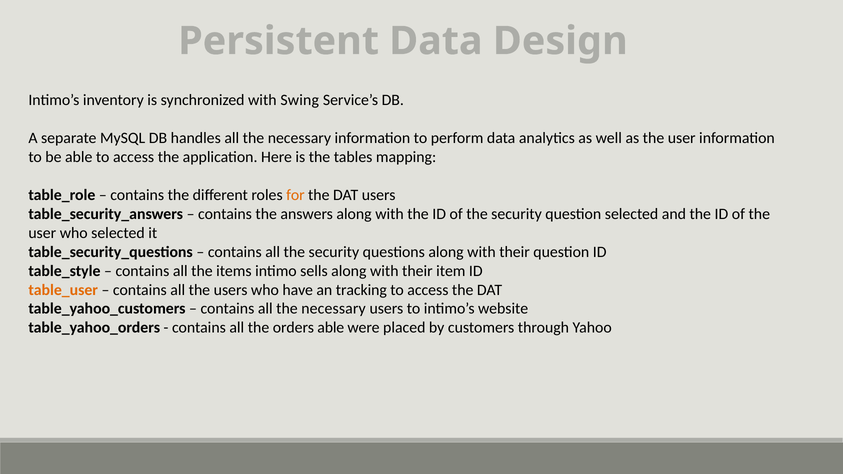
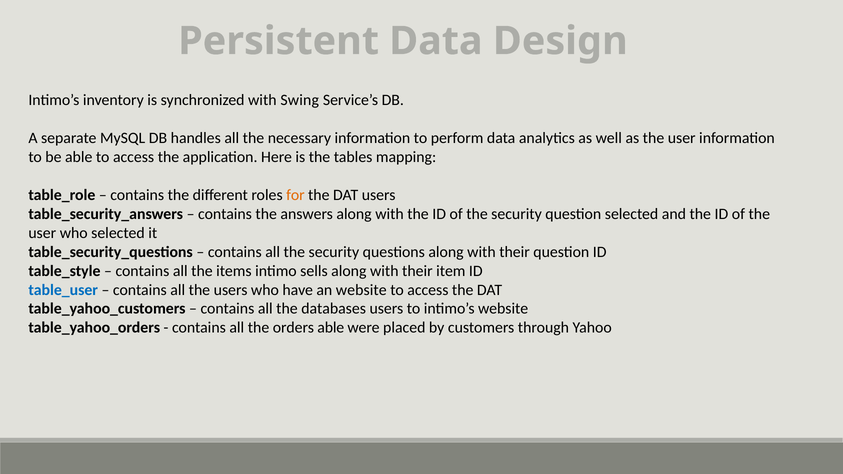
table_user colour: orange -> blue (63, 290)
an tracking: tracking -> website (361, 290)
contains all the necessary: necessary -> databases (334, 309)
